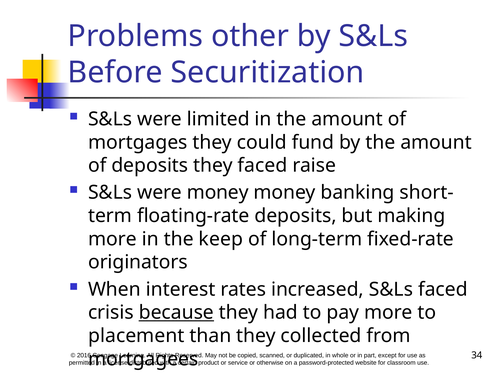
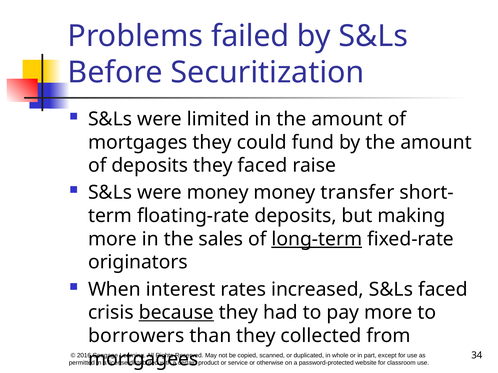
other: other -> failed (250, 36)
banking: banking -> transfer (357, 193)
keep: keep -> sales (221, 239)
long-term underline: none -> present (317, 239)
placement: placement -> borrowers (136, 336)
